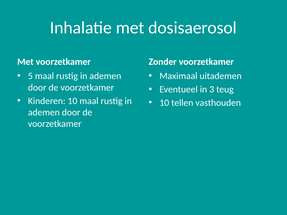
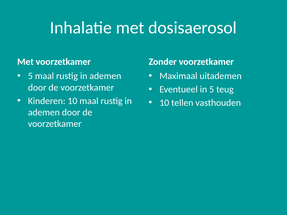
in 3: 3 -> 5 (212, 89)
